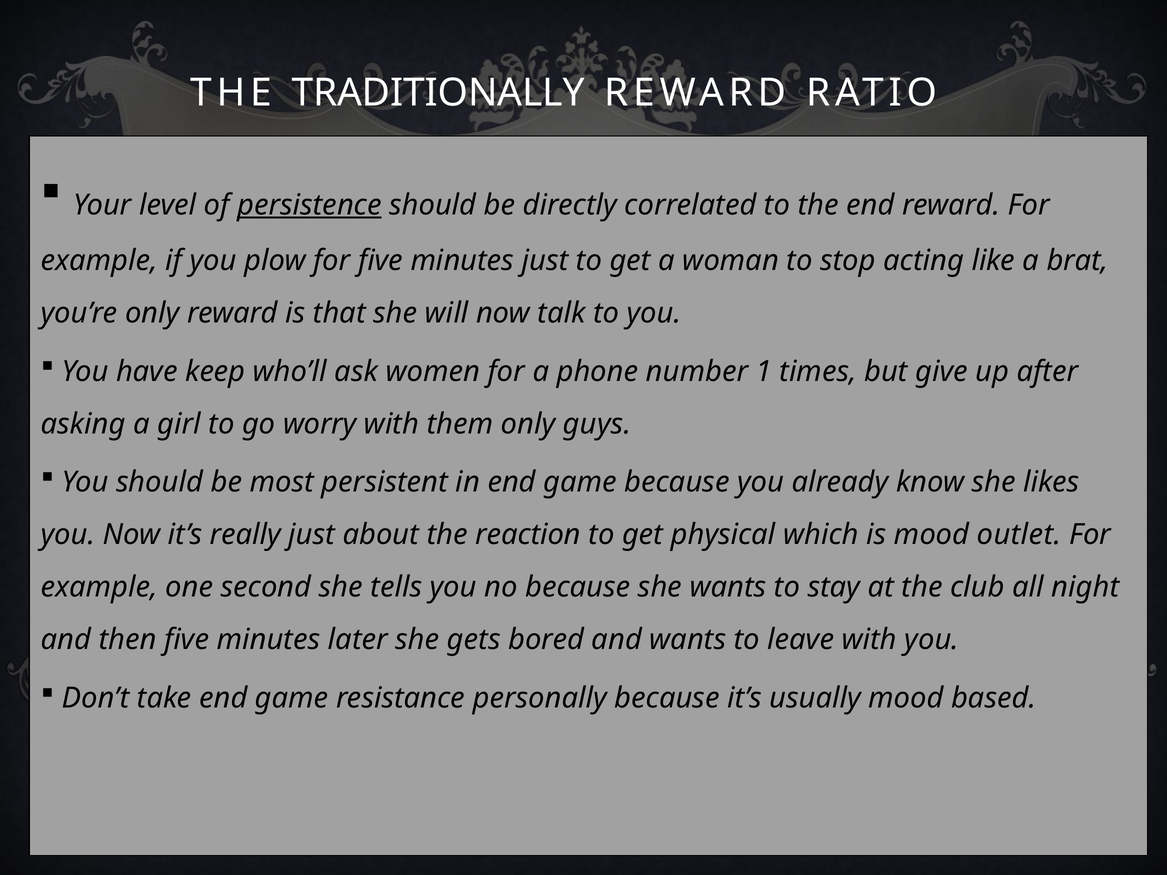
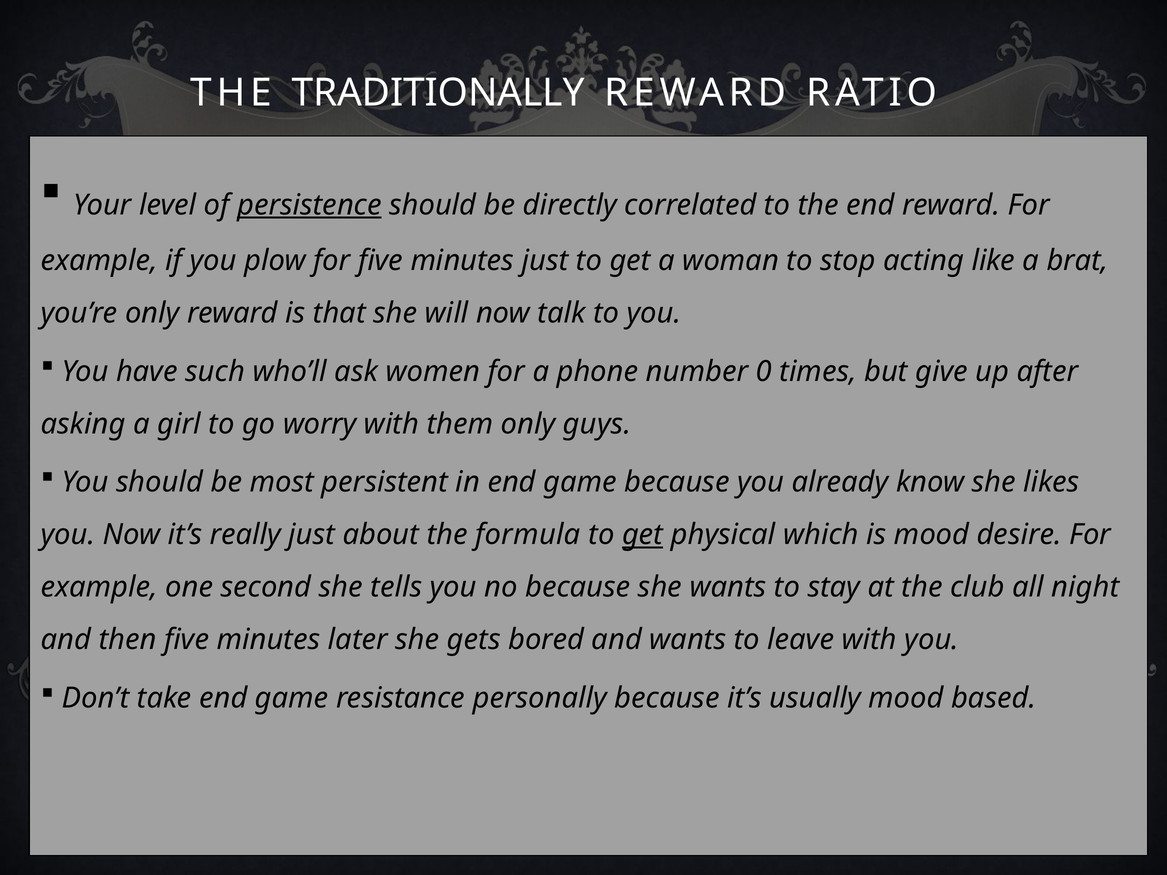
keep: keep -> such (215, 372)
1: 1 -> 0 (764, 372)
reaction: reaction -> formula (528, 535)
get underline: none -> present (643, 535)
outlet: outlet -> desire (1019, 535)
